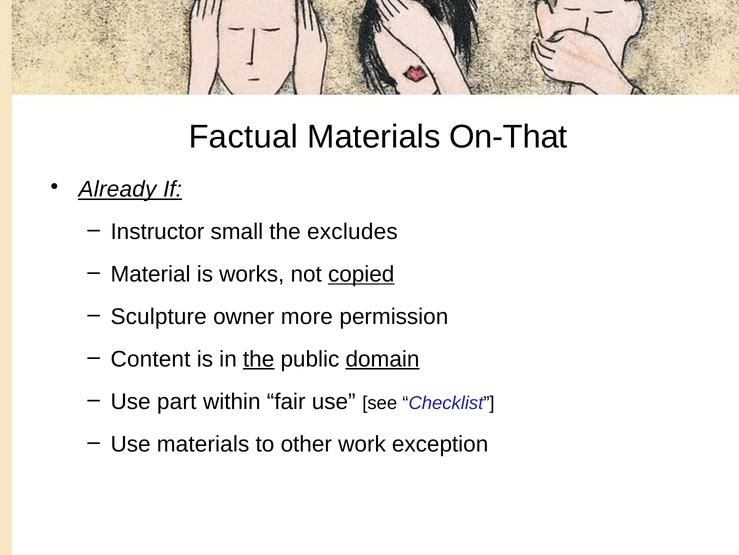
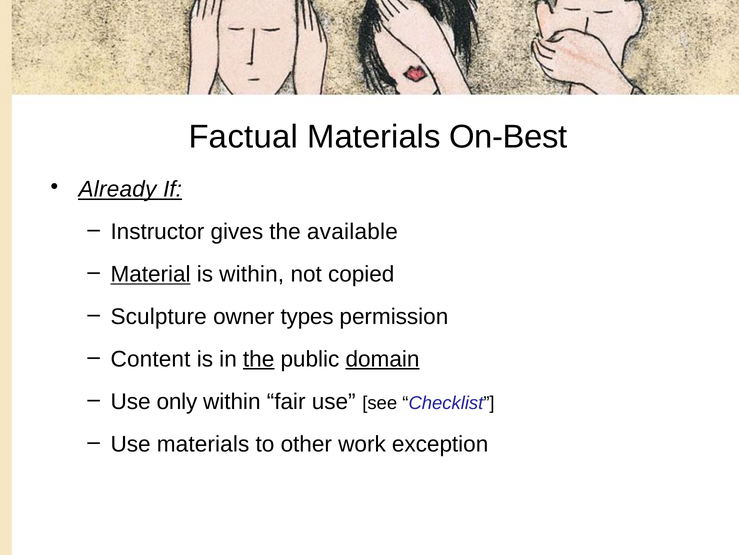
On-That: On-That -> On-Best (508, 137)
small: small -> gives (237, 232)
excludes: excludes -> available (352, 232)
Material underline: none -> present (151, 274)
is works: works -> within (252, 274)
copied underline: present -> none (361, 274)
more: more -> types (307, 316)
part: part -> only (177, 401)
